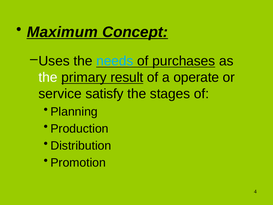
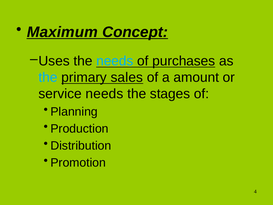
the colour: white -> light blue (48, 77)
result: result -> sales (127, 77)
operate: operate -> amount (196, 77)
service satisfy: satisfy -> needs (104, 94)
